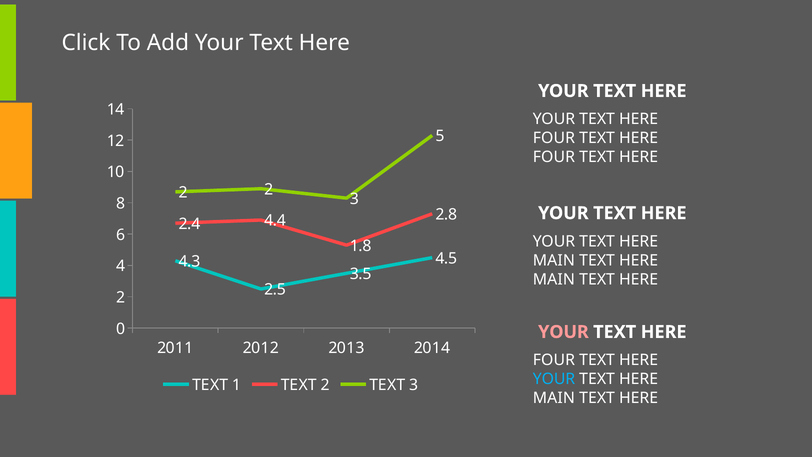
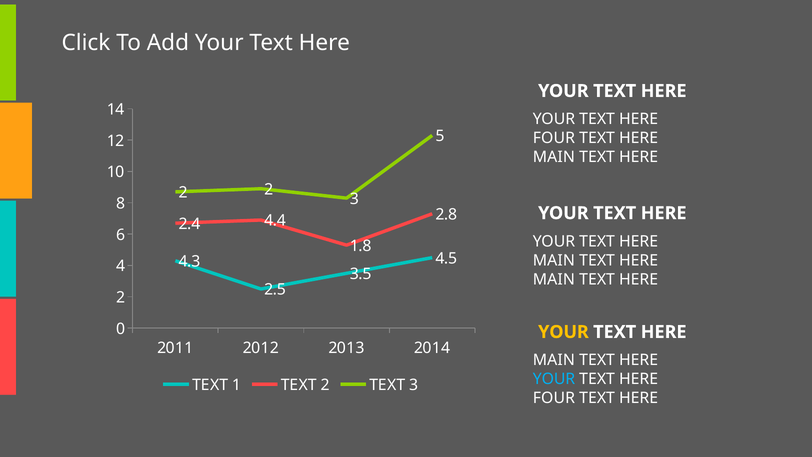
FOUR: FOUR -> MAIN (554, 157)
YOUR colour: pink -> yellow (563, 332)
FOUR: FOUR -> MAIN (554, 360)
MAIN: MAIN -> FOUR (554, 398)
